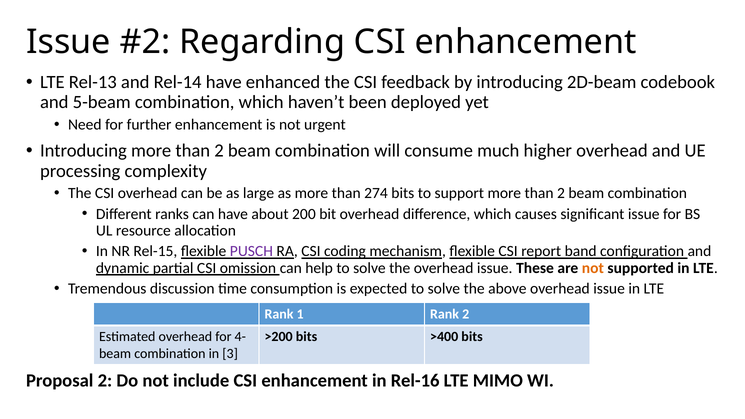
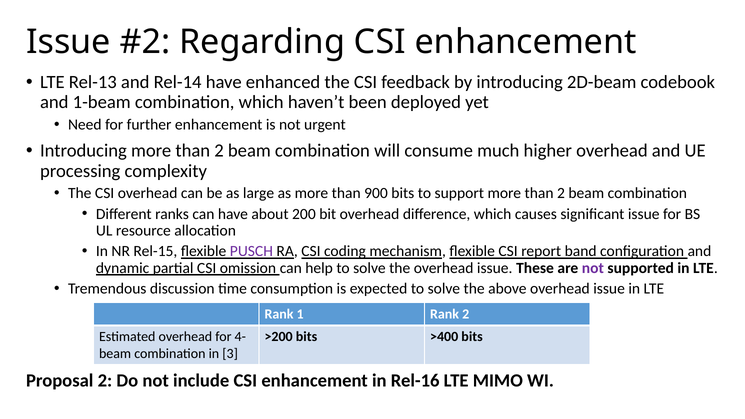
5-beam: 5-beam -> 1-beam (102, 102)
274: 274 -> 900 (376, 193)
not colour: orange -> purple (593, 268)
